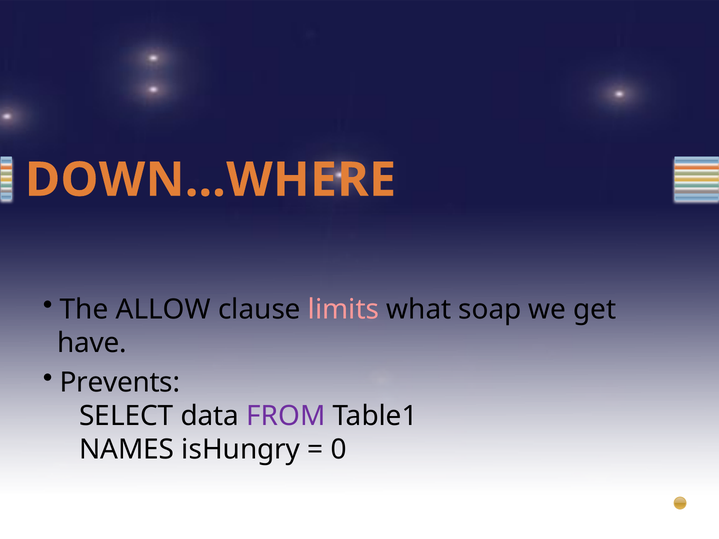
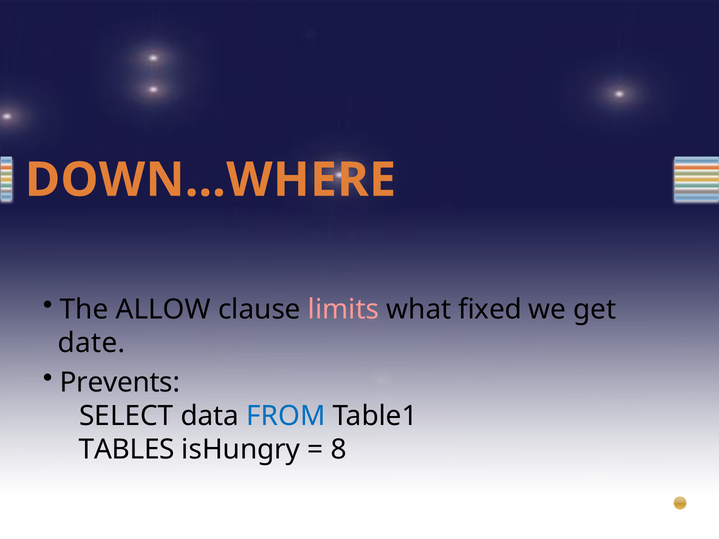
soap: soap -> fixed (490, 310)
have: have -> date (92, 343)
FROM colour: purple -> blue (286, 416)
NAMES: NAMES -> TABLES (127, 450)
0: 0 -> 8 (339, 450)
